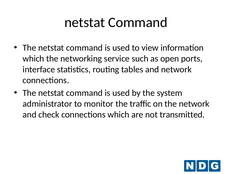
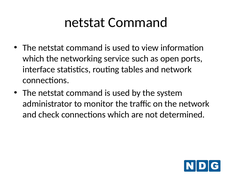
transmitted: transmitted -> determined (182, 115)
